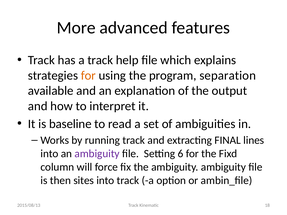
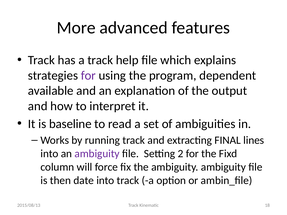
for colour: orange -> purple (88, 76)
separation: separation -> dependent (228, 76)
6: 6 -> 2 (180, 154)
sites: sites -> date (84, 181)
